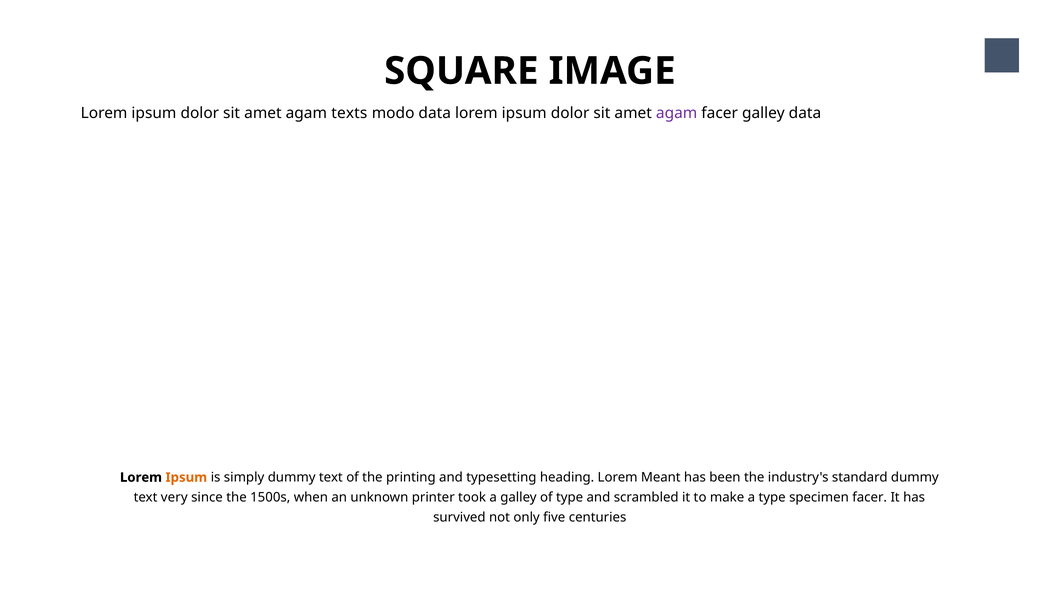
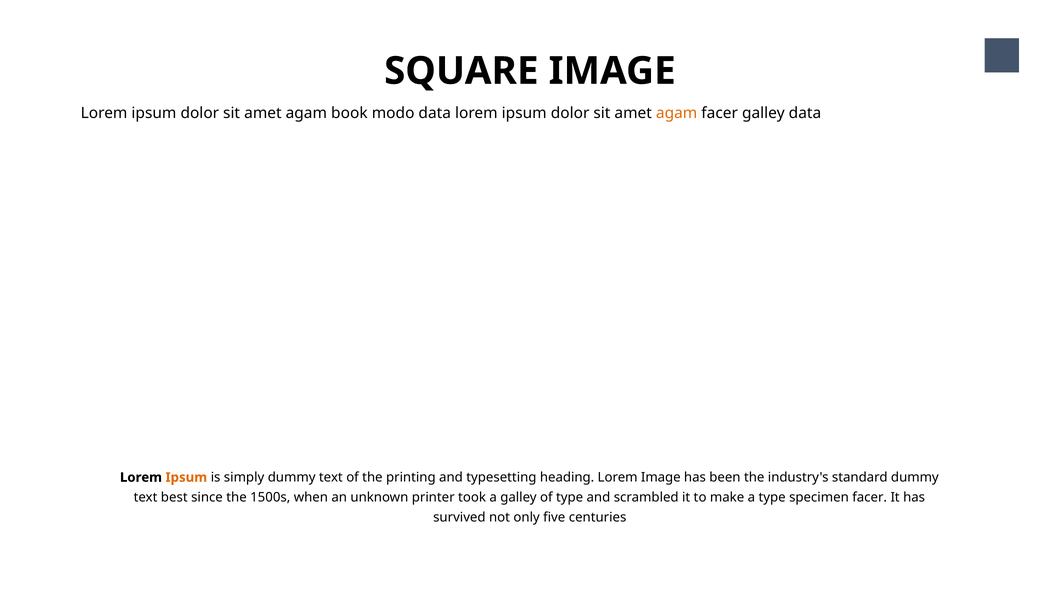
texts: texts -> book (349, 113)
agam colour: purple -> orange (677, 113)
Lorem Meant: Meant -> Image (661, 478)
very: very -> best (174, 497)
